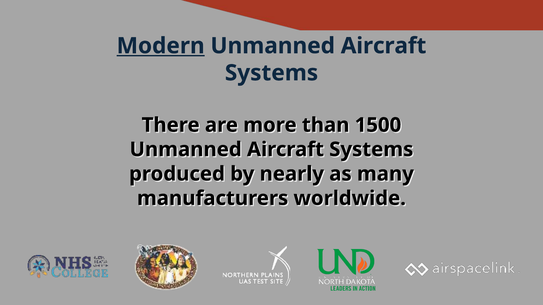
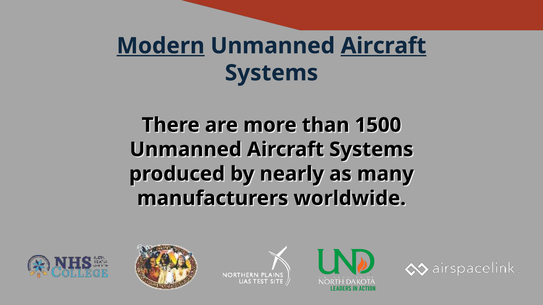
Aircraft underline: none -> present (384, 46)
